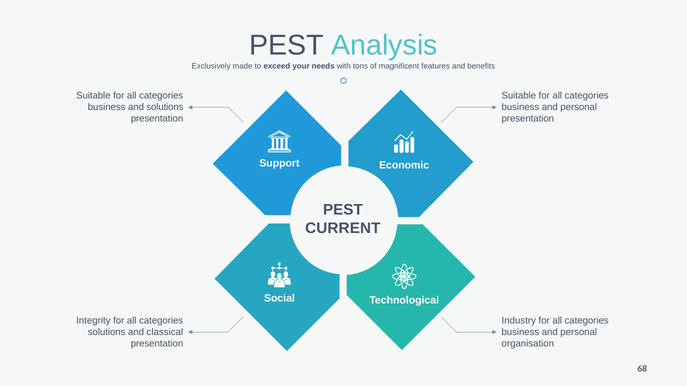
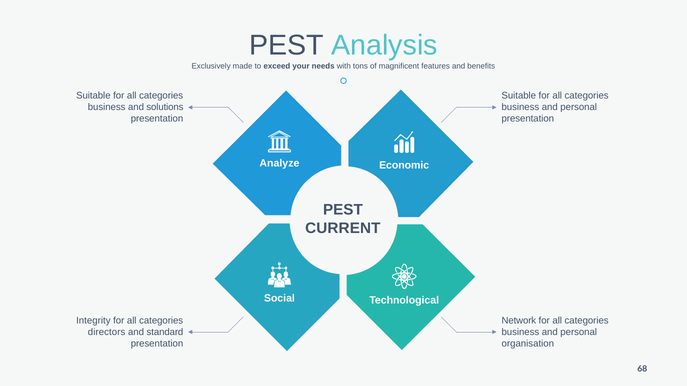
Support: Support -> Analyze (279, 163)
Industry: Industry -> Network (519, 321)
solutions: solutions -> directors (107, 332)
classical: classical -> standard (165, 332)
